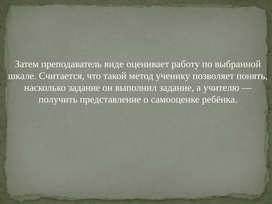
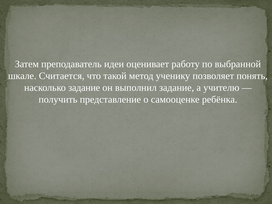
виде: виде -> идеи (114, 64)
